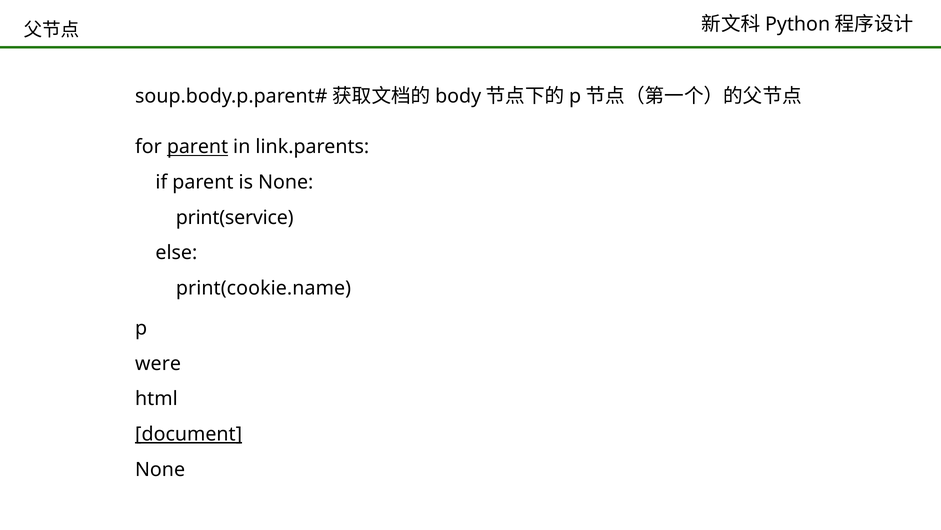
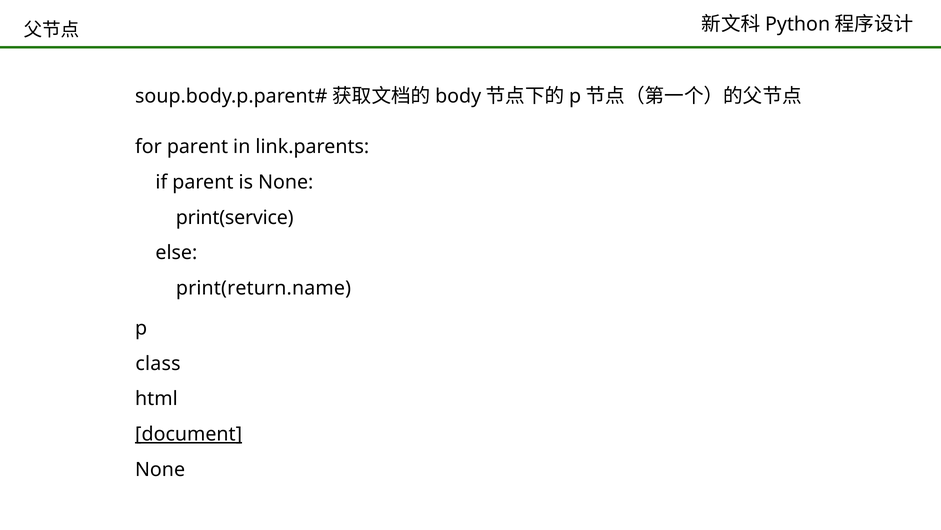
parent underline: present -> none (197, 147)
print(cookie.name: print(cookie.name -> print(return.name (263, 288)
were: were -> class (158, 363)
